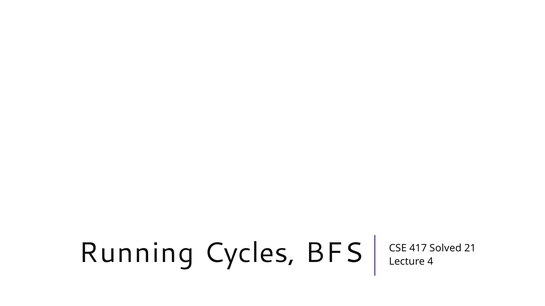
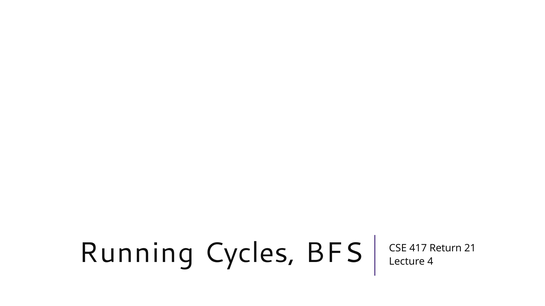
Solved: Solved -> Return (446, 248)
